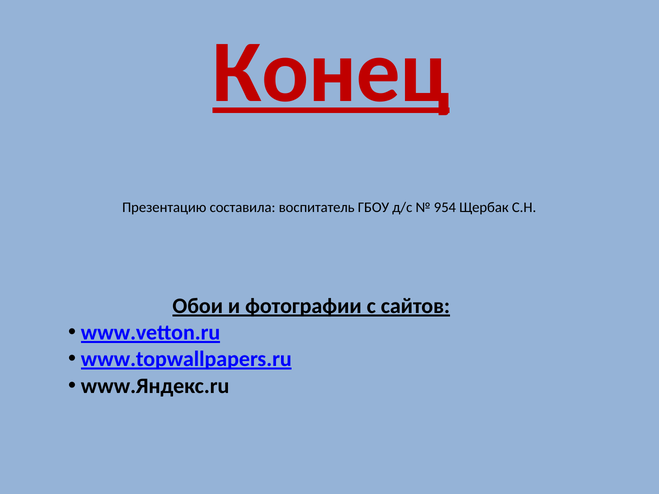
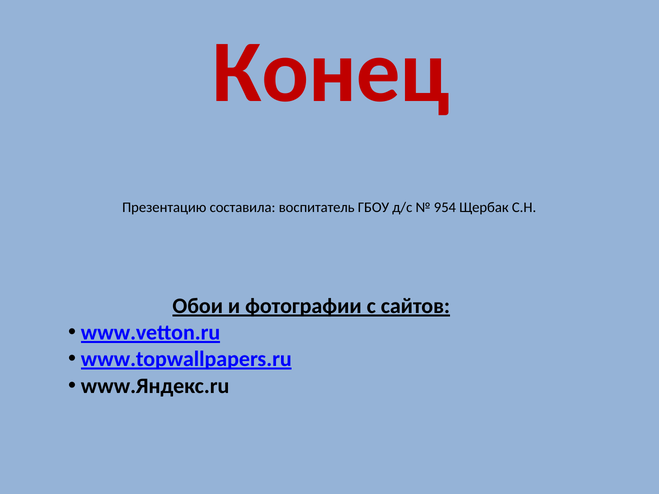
Конец underline: present -> none (331, 72)
